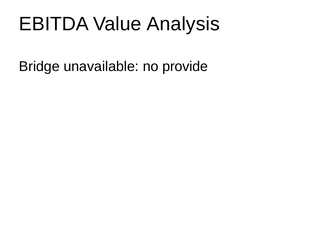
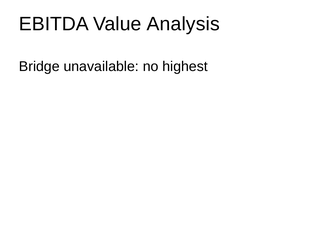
provide: provide -> highest (185, 66)
